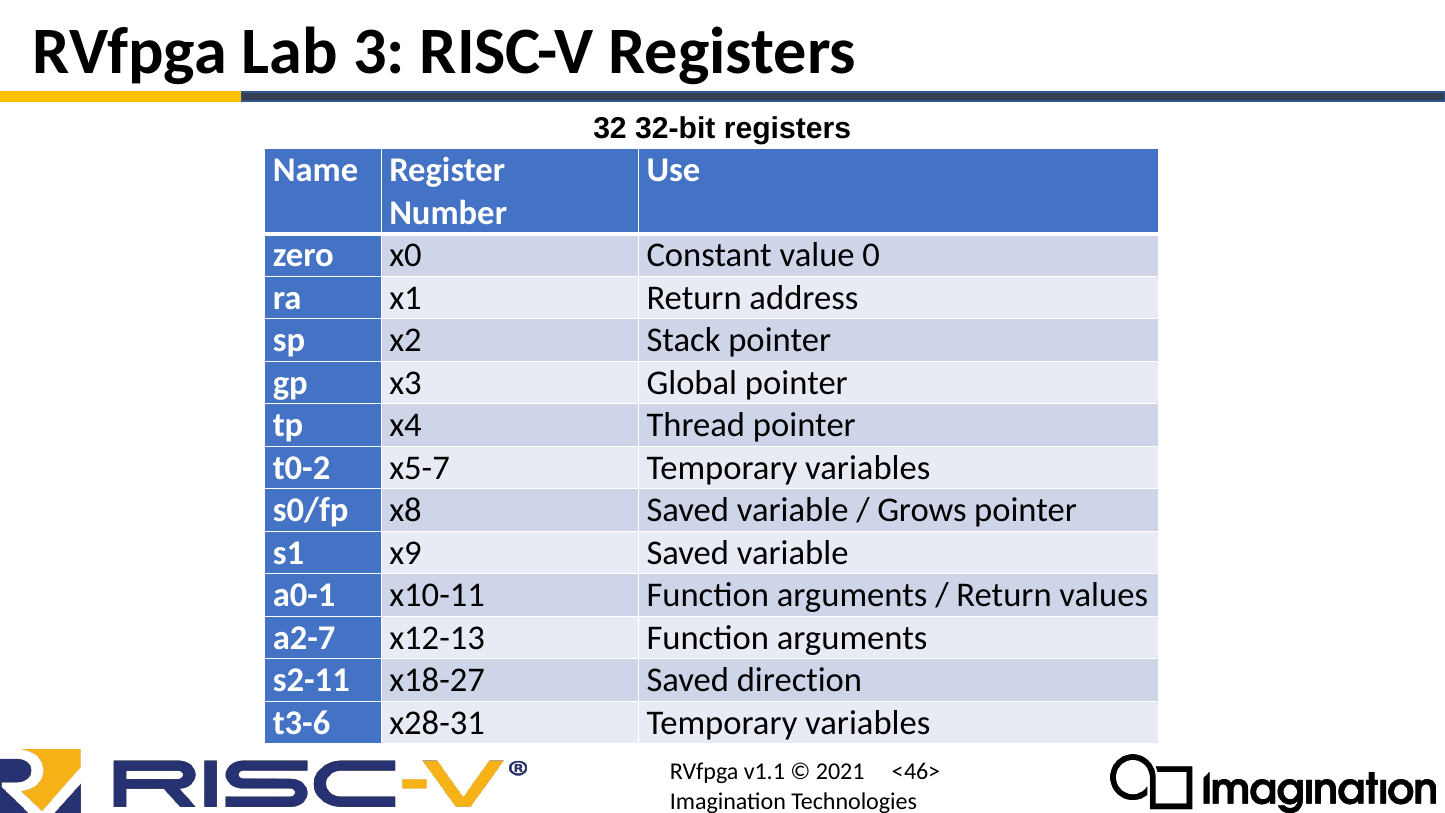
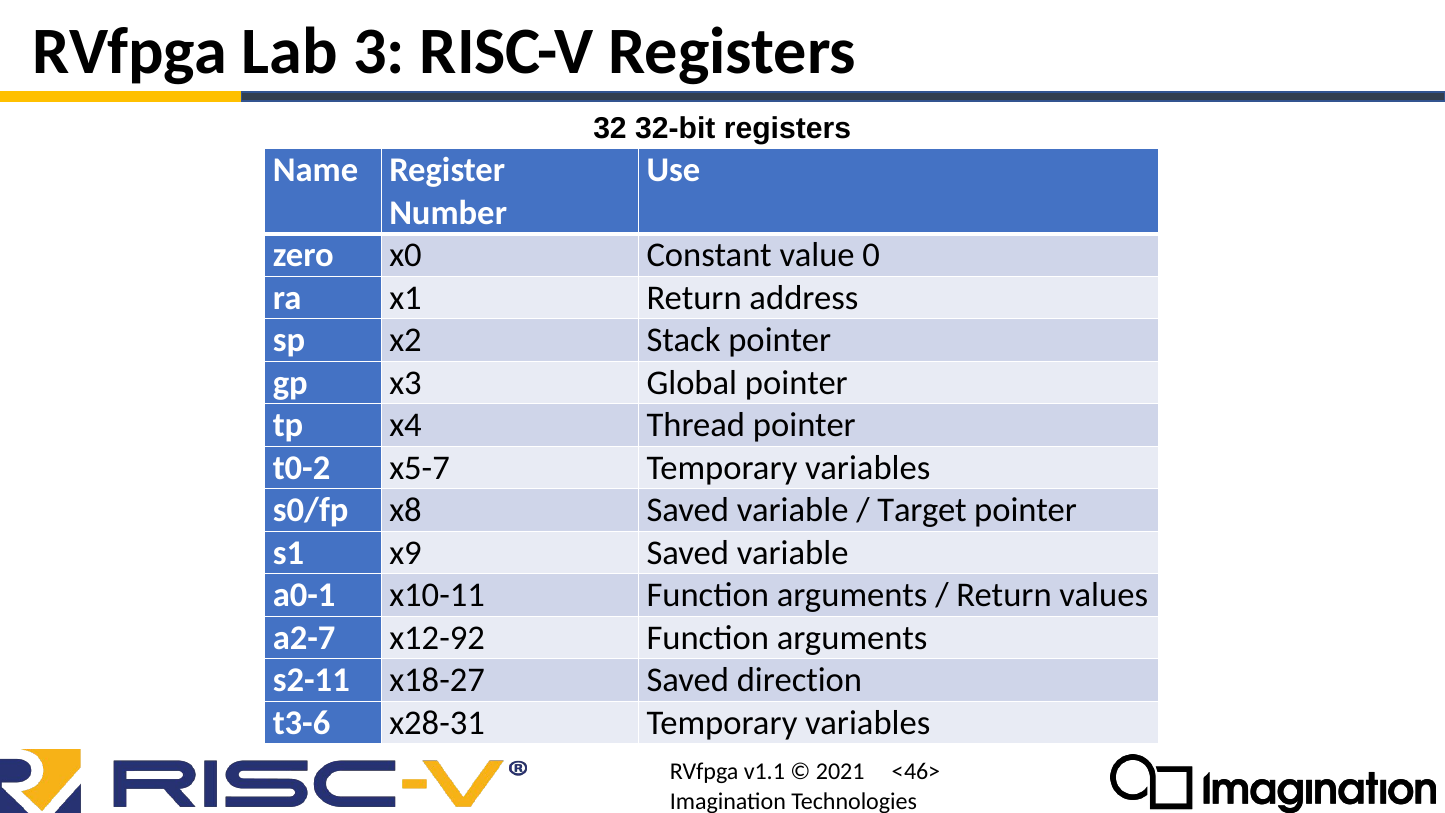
Grows: Grows -> Target (922, 510)
x12-13: x12-13 -> x12-92 (437, 638)
